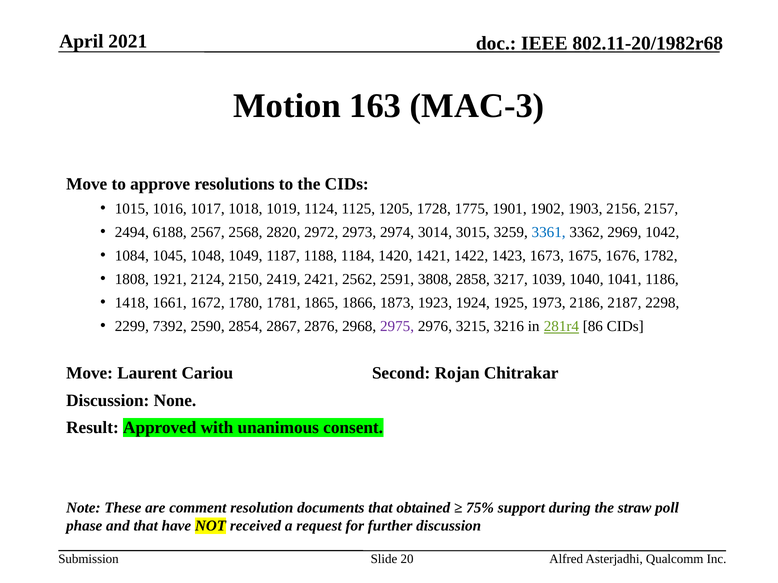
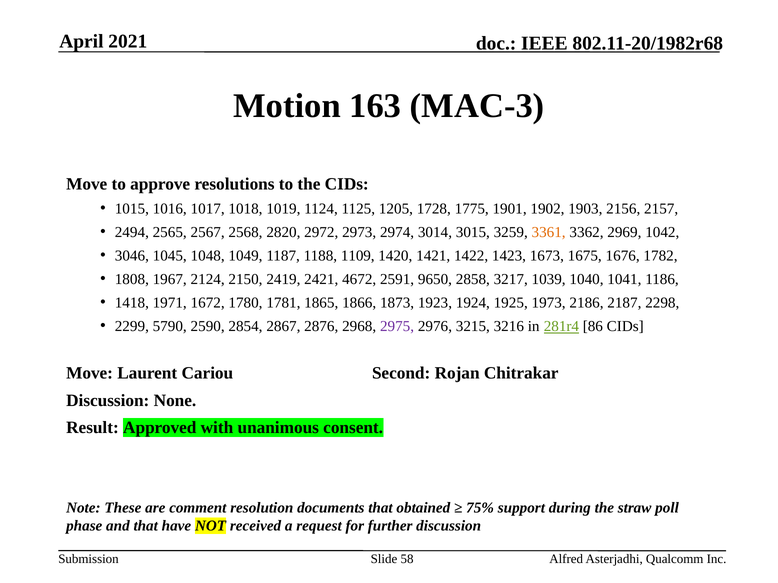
6188: 6188 -> 2565 (170, 232)
3361 colour: blue -> orange (549, 232)
1084: 1084 -> 3046 (132, 256)
1184: 1184 -> 1109 (358, 256)
1921: 1921 -> 1967 (170, 279)
2562: 2562 -> 4672 (359, 279)
3808: 3808 -> 9650 (435, 279)
1661: 1661 -> 1971 (170, 303)
7392: 7392 -> 5790 (170, 327)
20: 20 -> 58 (407, 560)
